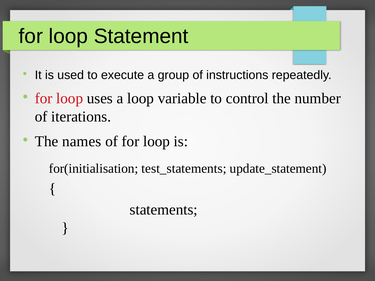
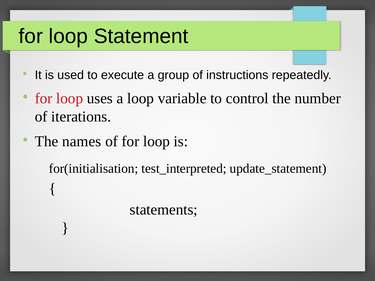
test_statements: test_statements -> test_interpreted (184, 169)
